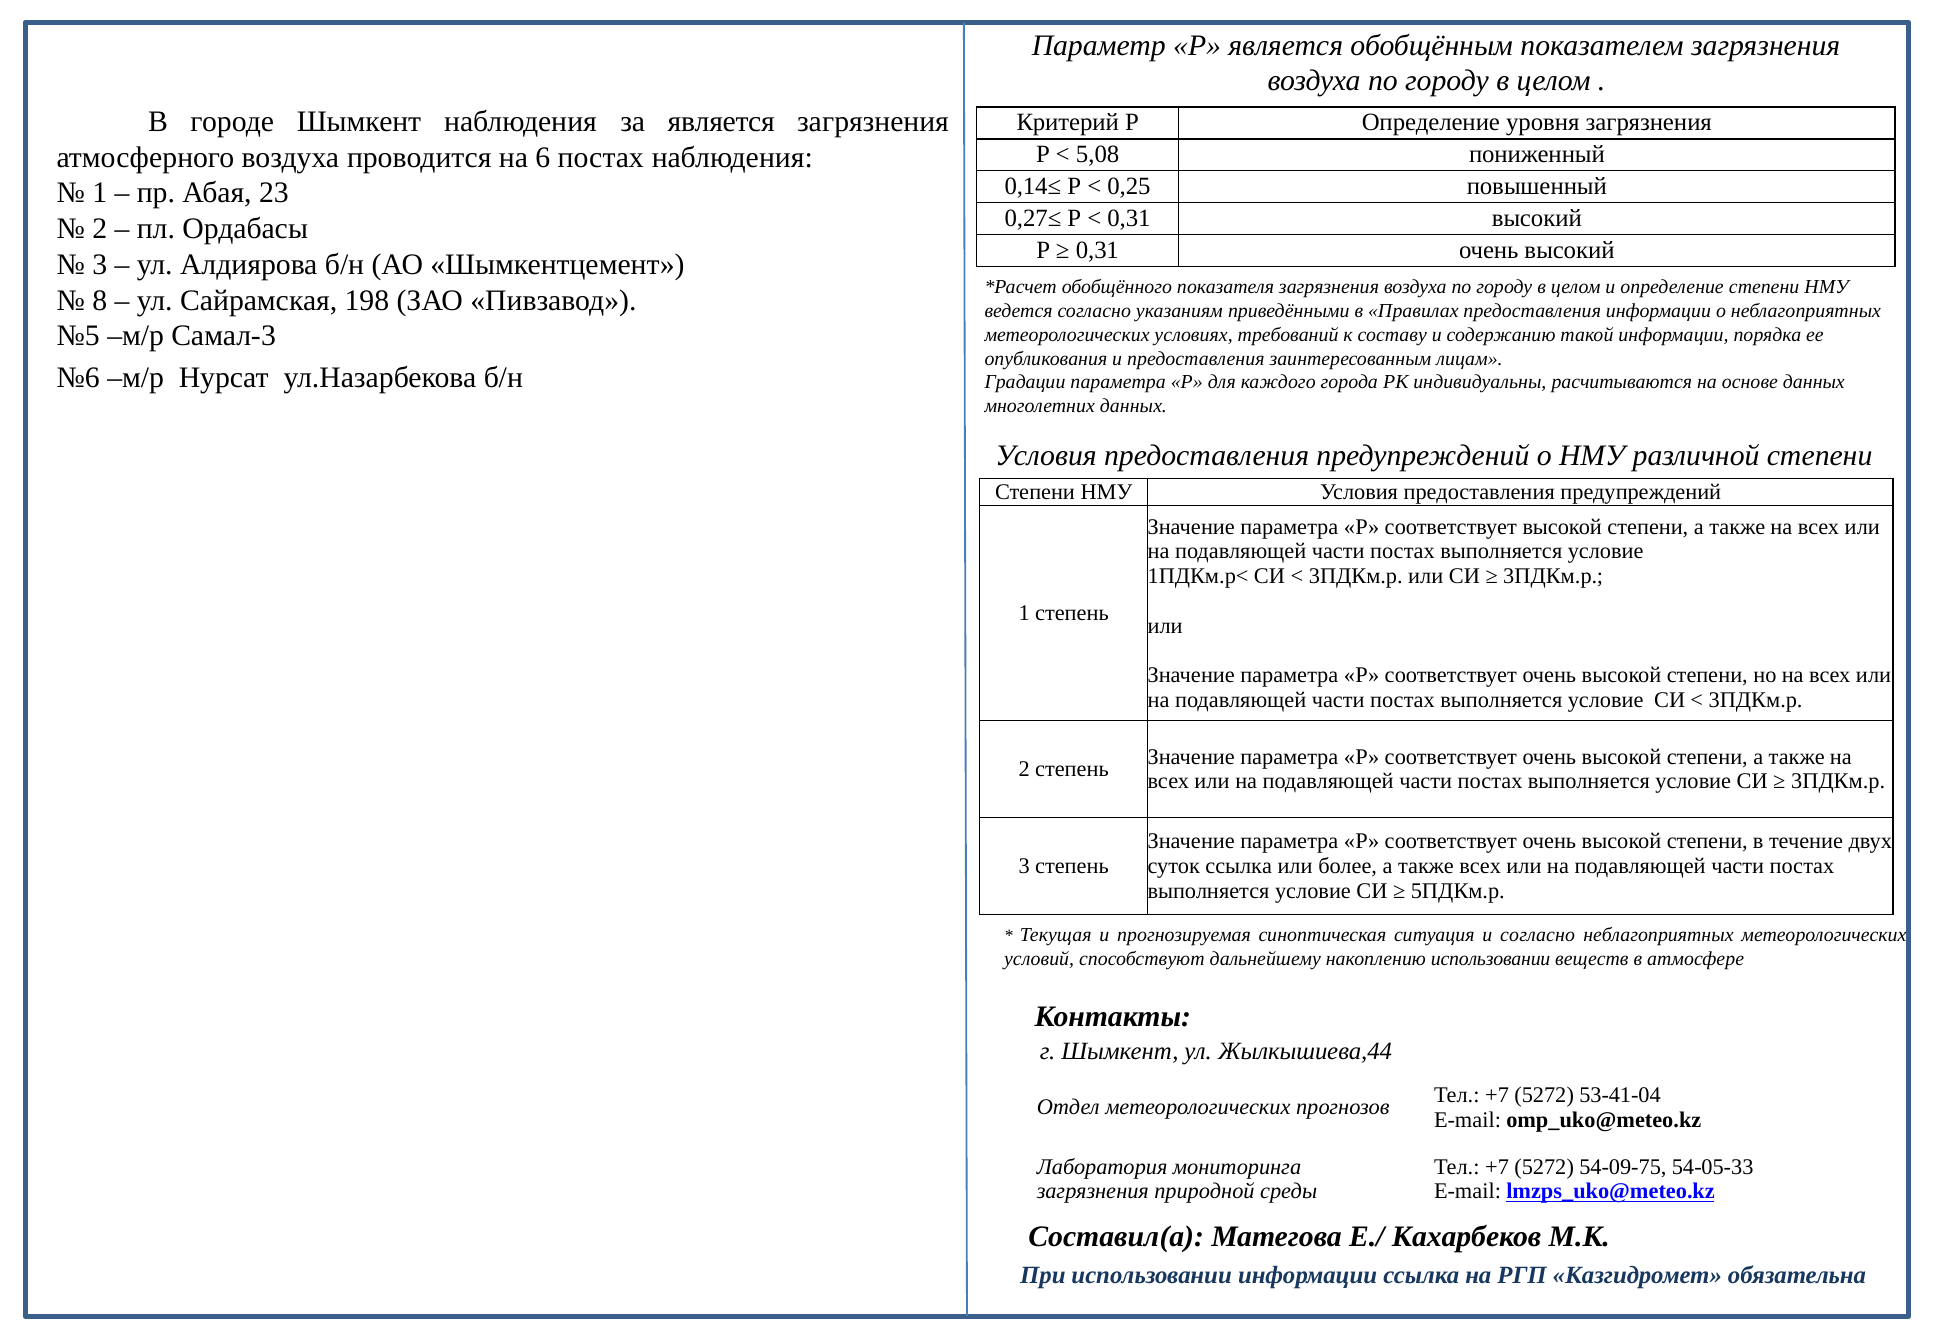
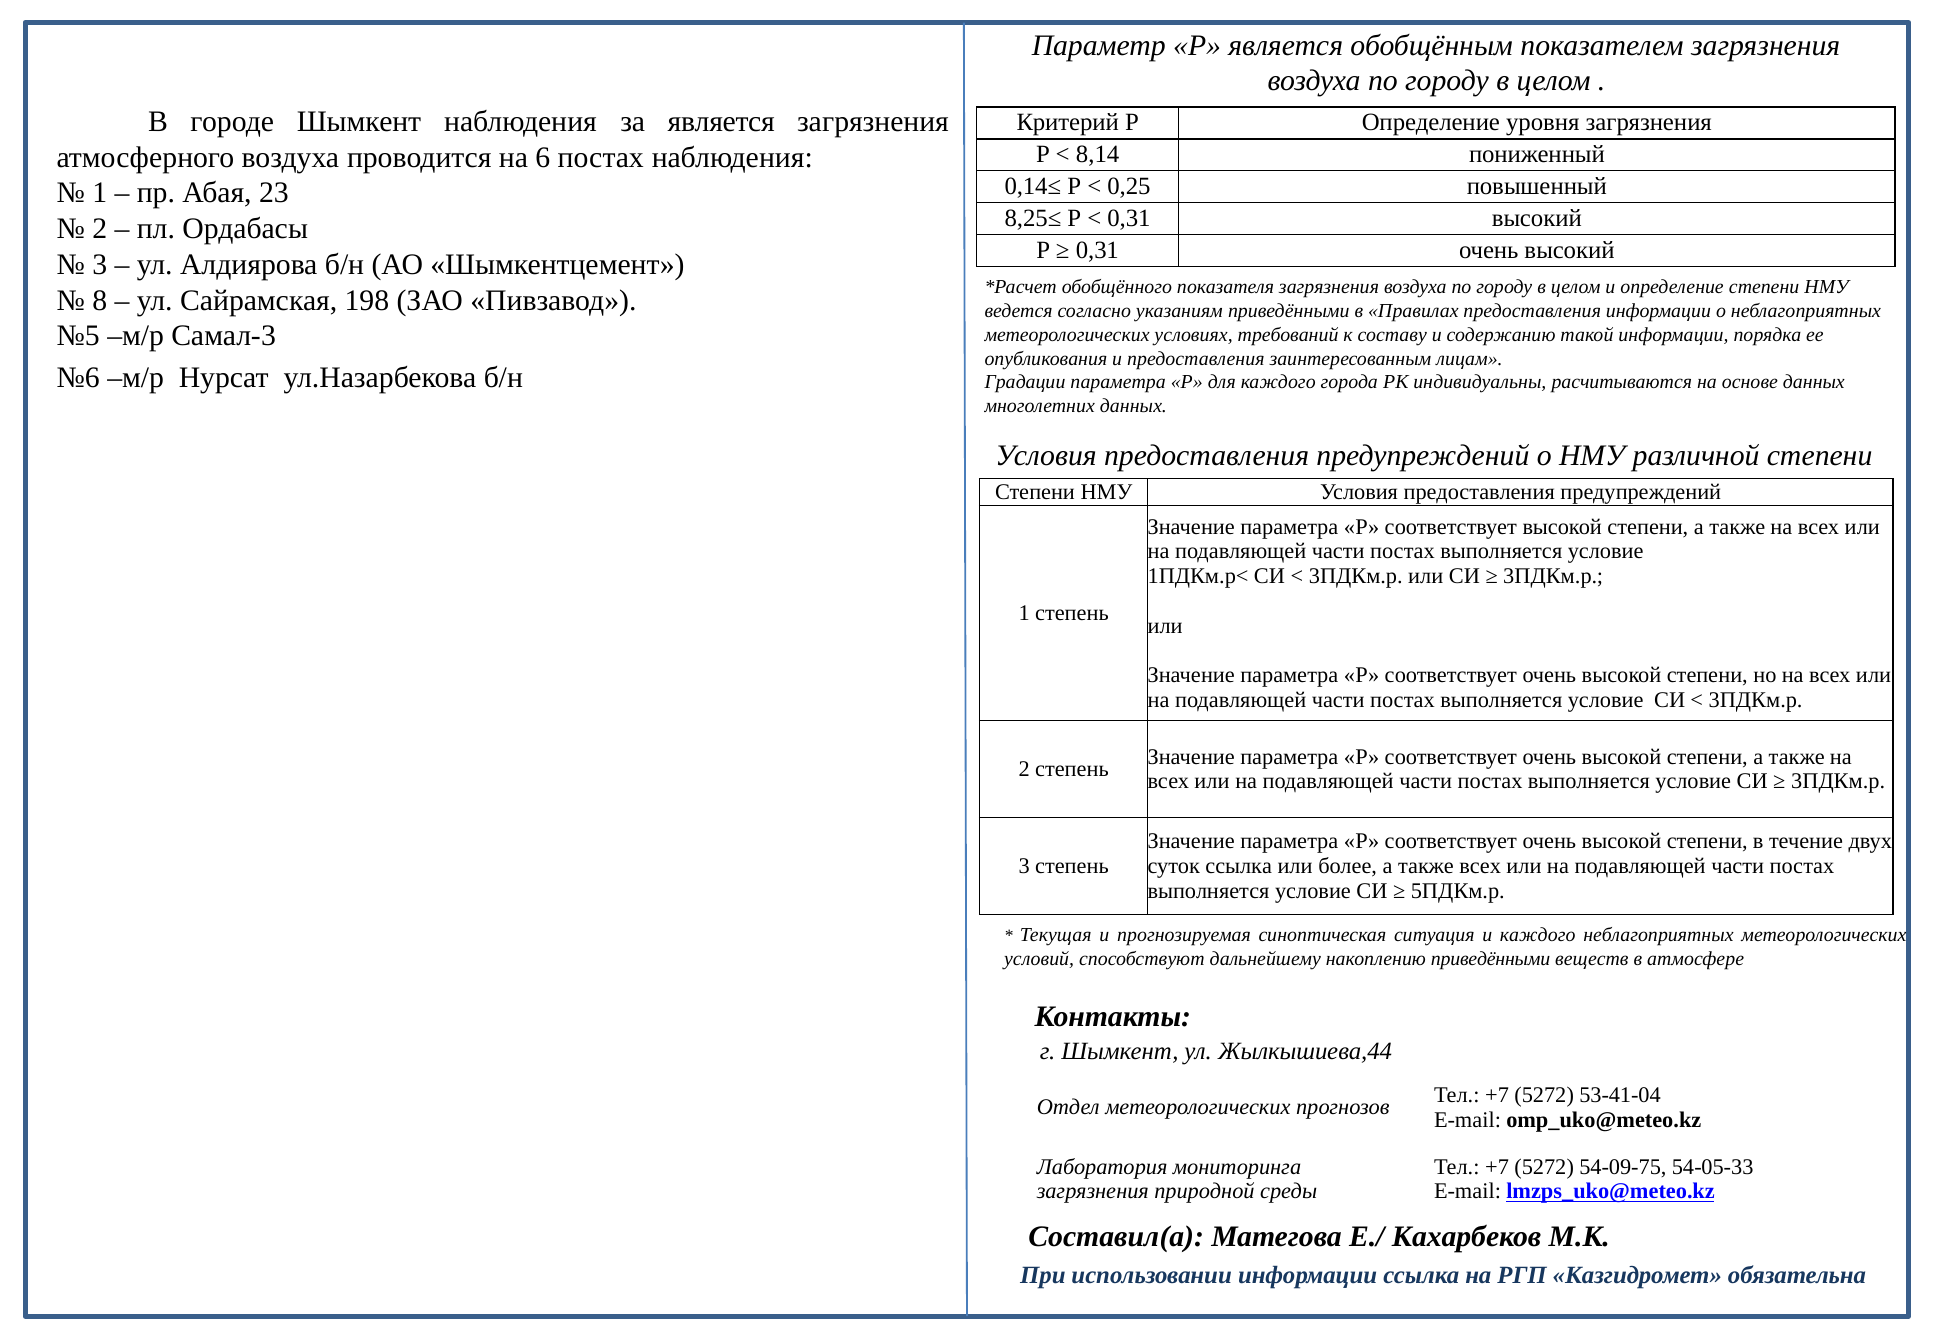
5,08: 5,08 -> 8,14 (1098, 155)
0,27≤: 0,27≤ -> 8,25≤ (1033, 218)
и согласно: согласно -> каждого (1538, 935)
накоплению использовании: использовании -> приведёнными (1491, 959)
